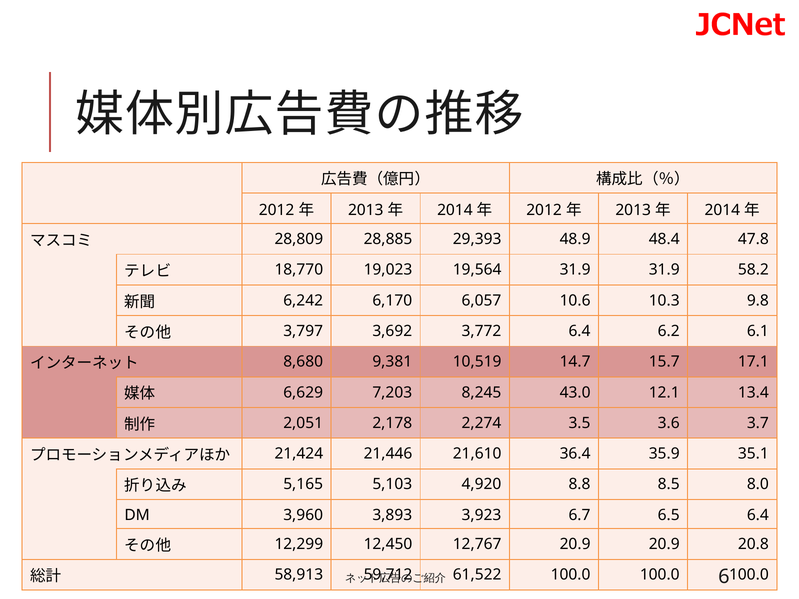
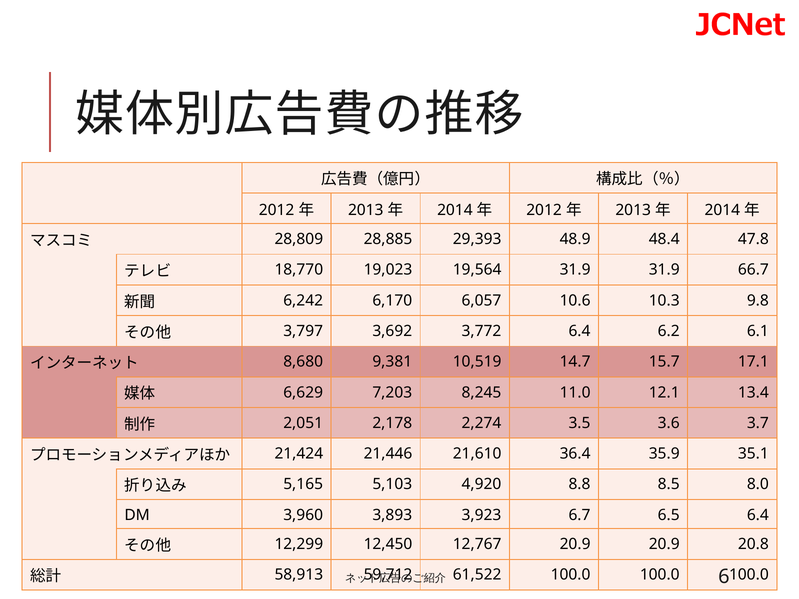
58.2: 58.2 -> 66.7 (753, 270)
43.0: 43.0 -> 11.0 (575, 393)
